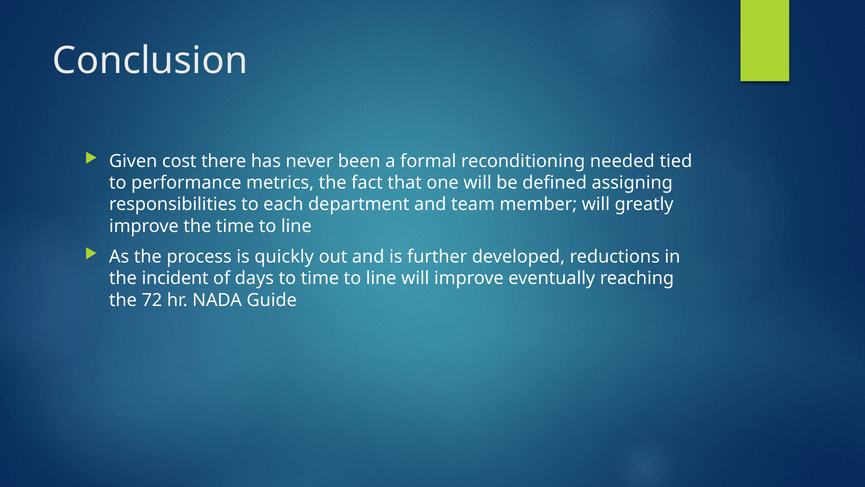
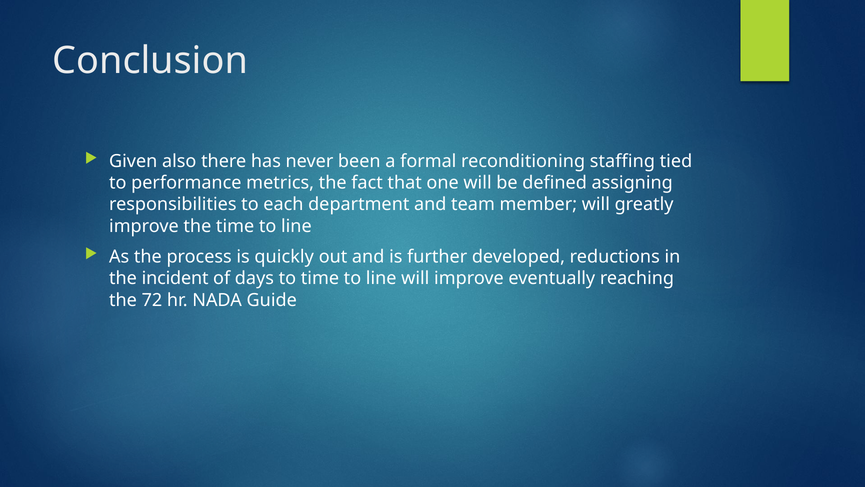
cost: cost -> also (179, 161)
needed: needed -> staffing (622, 161)
